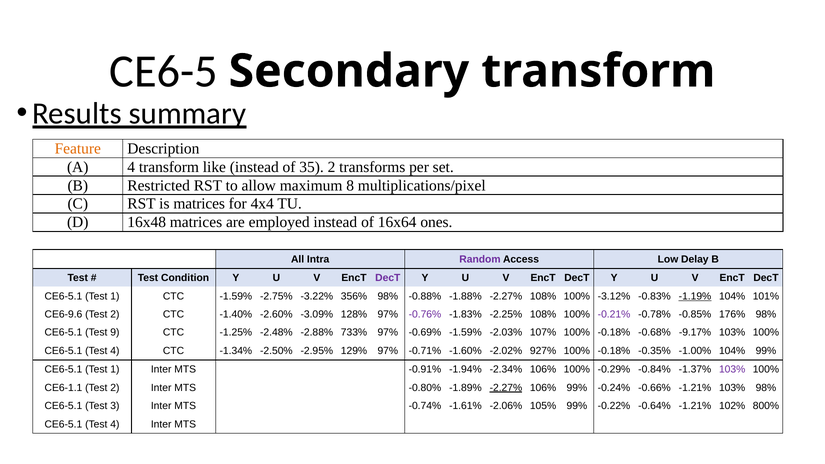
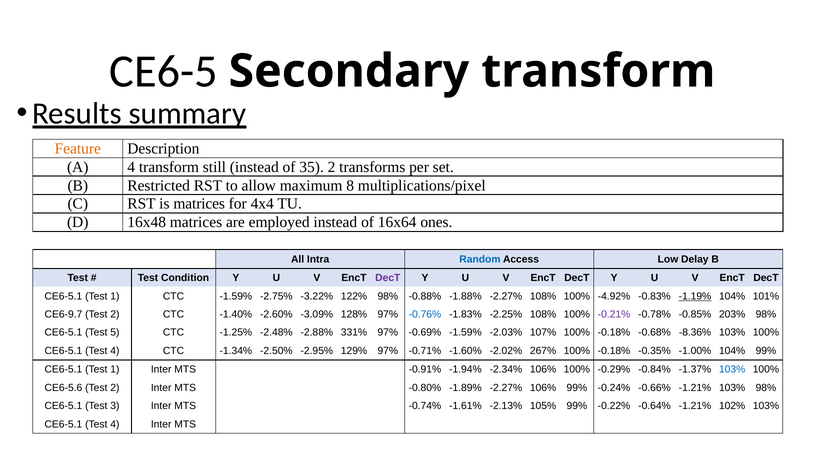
like: like -> still (214, 167)
Random colour: purple -> blue (480, 260)
356%: 356% -> 122% (354, 296)
-3.12%: -3.12% -> -4.92% (614, 296)
CE6-9.6: CE6-9.6 -> CE6-9.7 (63, 314)
-0.76% colour: purple -> blue (425, 314)
176%: 176% -> 203% (732, 314)
9: 9 -> 5 (115, 332)
733%: 733% -> 331% (354, 332)
-9.17%: -9.17% -> -8.36% (695, 332)
927%: 927% -> 267% (543, 351)
103% colour: purple -> blue (732, 370)
CE6-1.1: CE6-1.1 -> CE6-5.6 (63, 388)
-2.27% underline: present -> none (506, 388)
-2.06%: -2.06% -> -2.13% (506, 406)
102% 800%: 800% -> 103% (766, 406)
